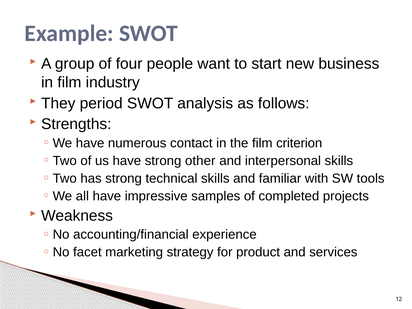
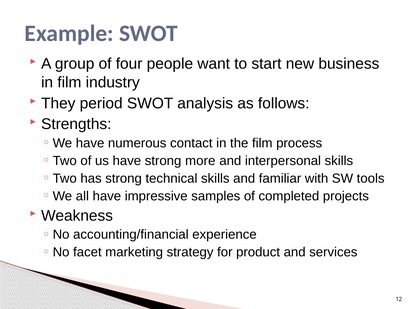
criterion: criterion -> process (299, 143)
other: other -> more (200, 161)
